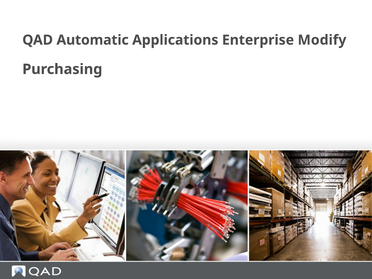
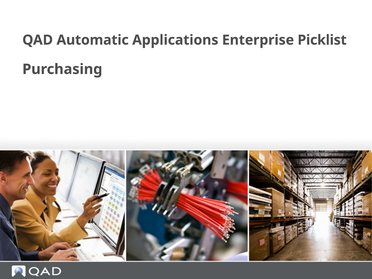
Modify: Modify -> Picklist (322, 40)
